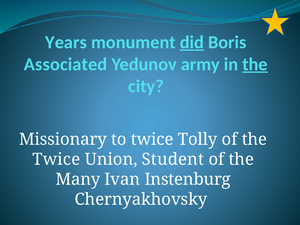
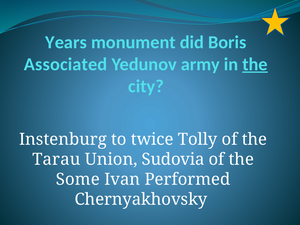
did underline: present -> none (192, 42)
Missionary: Missionary -> Instenburg (63, 139)
Twice: Twice -> Tarau (56, 159)
Student: Student -> Sudovia (173, 159)
Many: Many -> Some (78, 179)
Instenburg: Instenburg -> Performed (187, 179)
